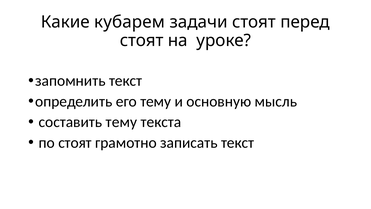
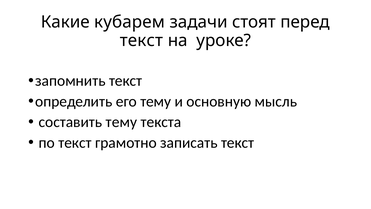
стоят: стоят -> текст (142, 40)
по стоят: стоят -> текст (75, 142)
